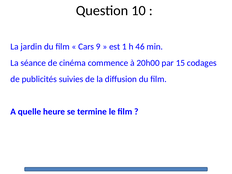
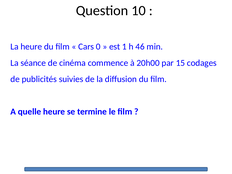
La jardin: jardin -> heure (31, 47)
9: 9 -> 0 (98, 47)
